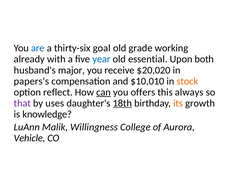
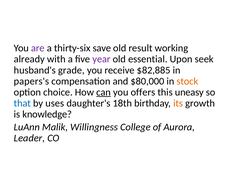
are colour: blue -> purple (38, 48)
goal: goal -> save (102, 48)
grade: grade -> result (141, 48)
year colour: blue -> purple (101, 59)
both: both -> seek (204, 59)
major: major -> grade (71, 70)
$20,020: $20,020 -> $82,885 (154, 70)
$10,010: $10,010 -> $80,000 (147, 81)
reflect: reflect -> choice (58, 92)
always: always -> uneasy (189, 92)
that colour: purple -> blue (22, 103)
18th underline: present -> none (122, 103)
Vehicle: Vehicle -> Leader (29, 138)
